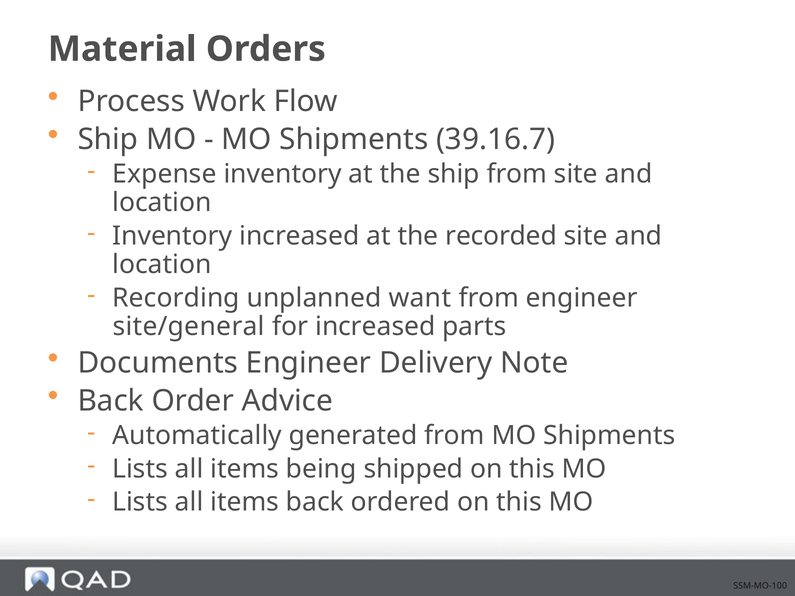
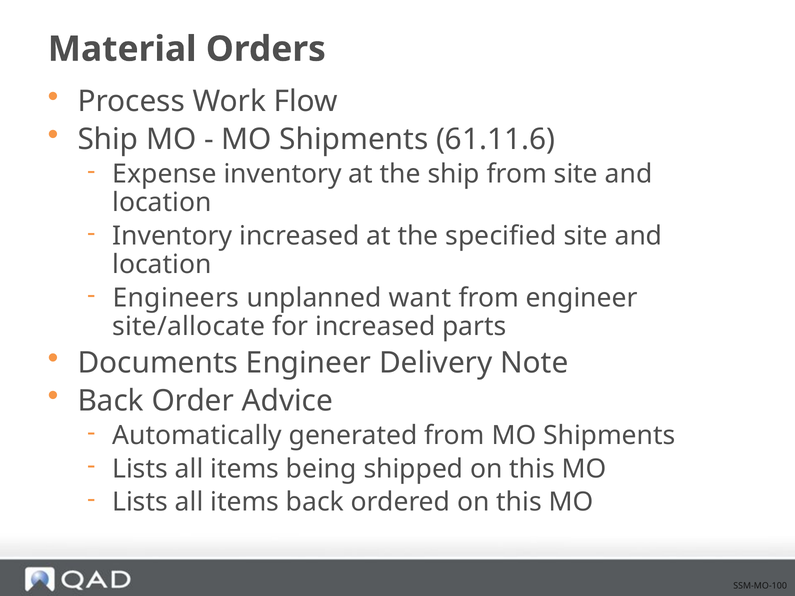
39.16.7: 39.16.7 -> 61.11.6 (496, 139)
recorded: recorded -> specified (501, 236)
Recording: Recording -> Engineers (176, 298)
site/general: site/general -> site/allocate (189, 327)
